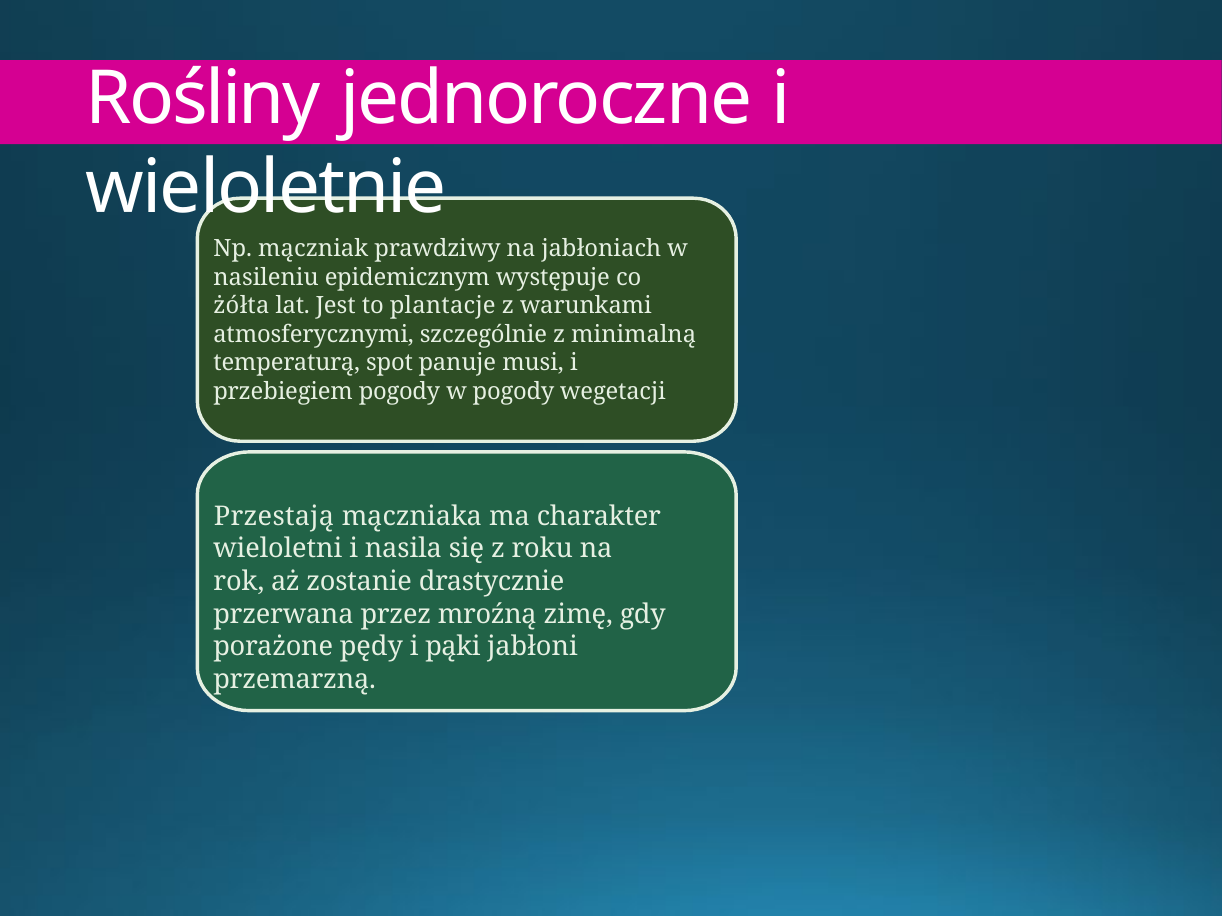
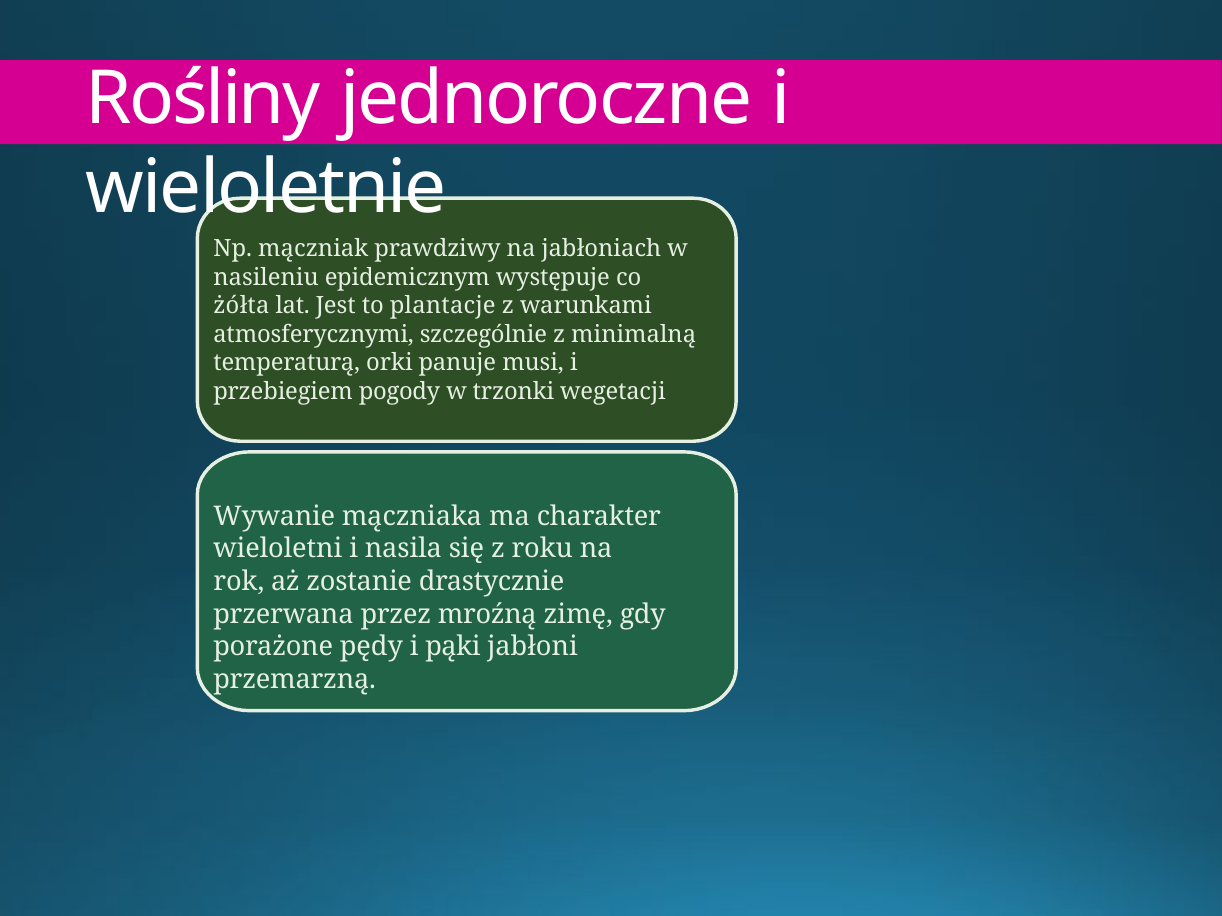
spot: spot -> orki (389, 363)
w pogody: pogody -> trzonki (513, 391)
Przestają: Przestają -> Wywanie (274, 517)
